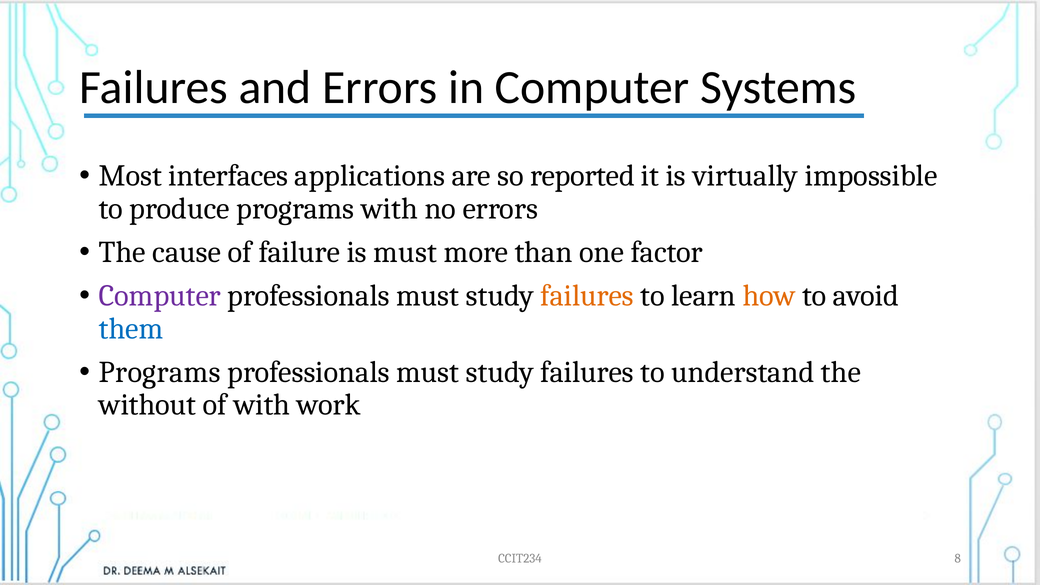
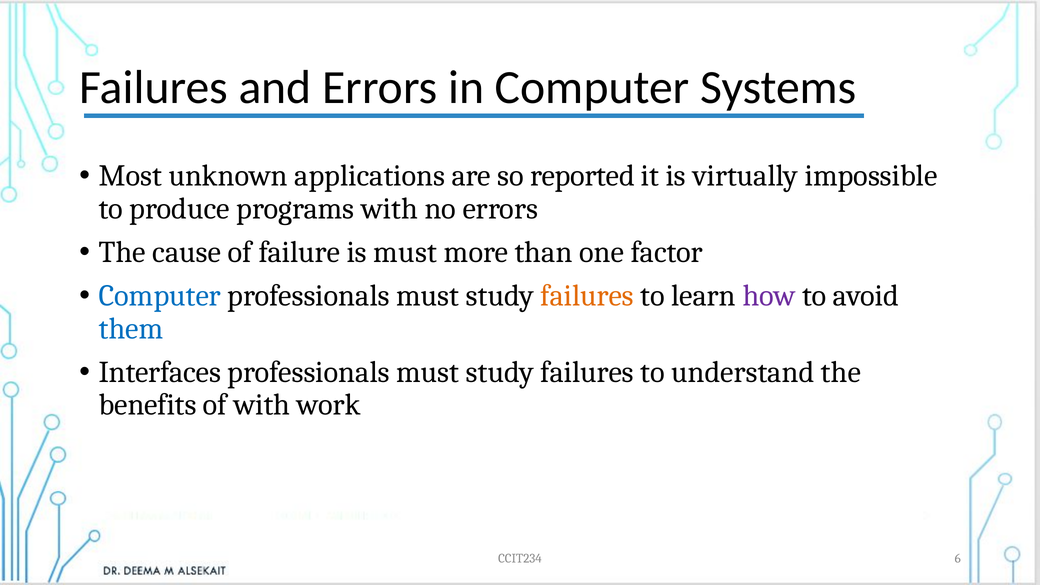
interfaces: interfaces -> unknown (228, 176)
Computer colour: purple -> blue (160, 296)
how colour: orange -> purple (769, 296)
Programs: Programs -> Interfaces (160, 372)
without: without -> benefits (148, 405)
8: 8 -> 6 (958, 559)
